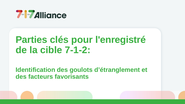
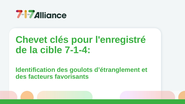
Parties: Parties -> Chevet (31, 40)
7-1-2: 7-1-2 -> 7-1-4 (78, 50)
